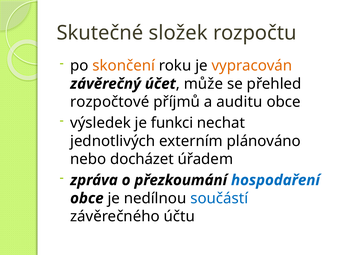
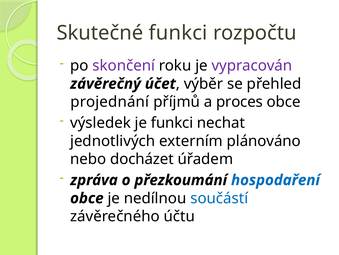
Skutečné složek: složek -> funkci (178, 33)
skončení colour: orange -> purple (124, 65)
vypracován colour: orange -> purple (252, 65)
může: může -> výběr (203, 84)
rozpočtové: rozpočtové -> projednání (110, 102)
auditu: auditu -> proces (239, 102)
